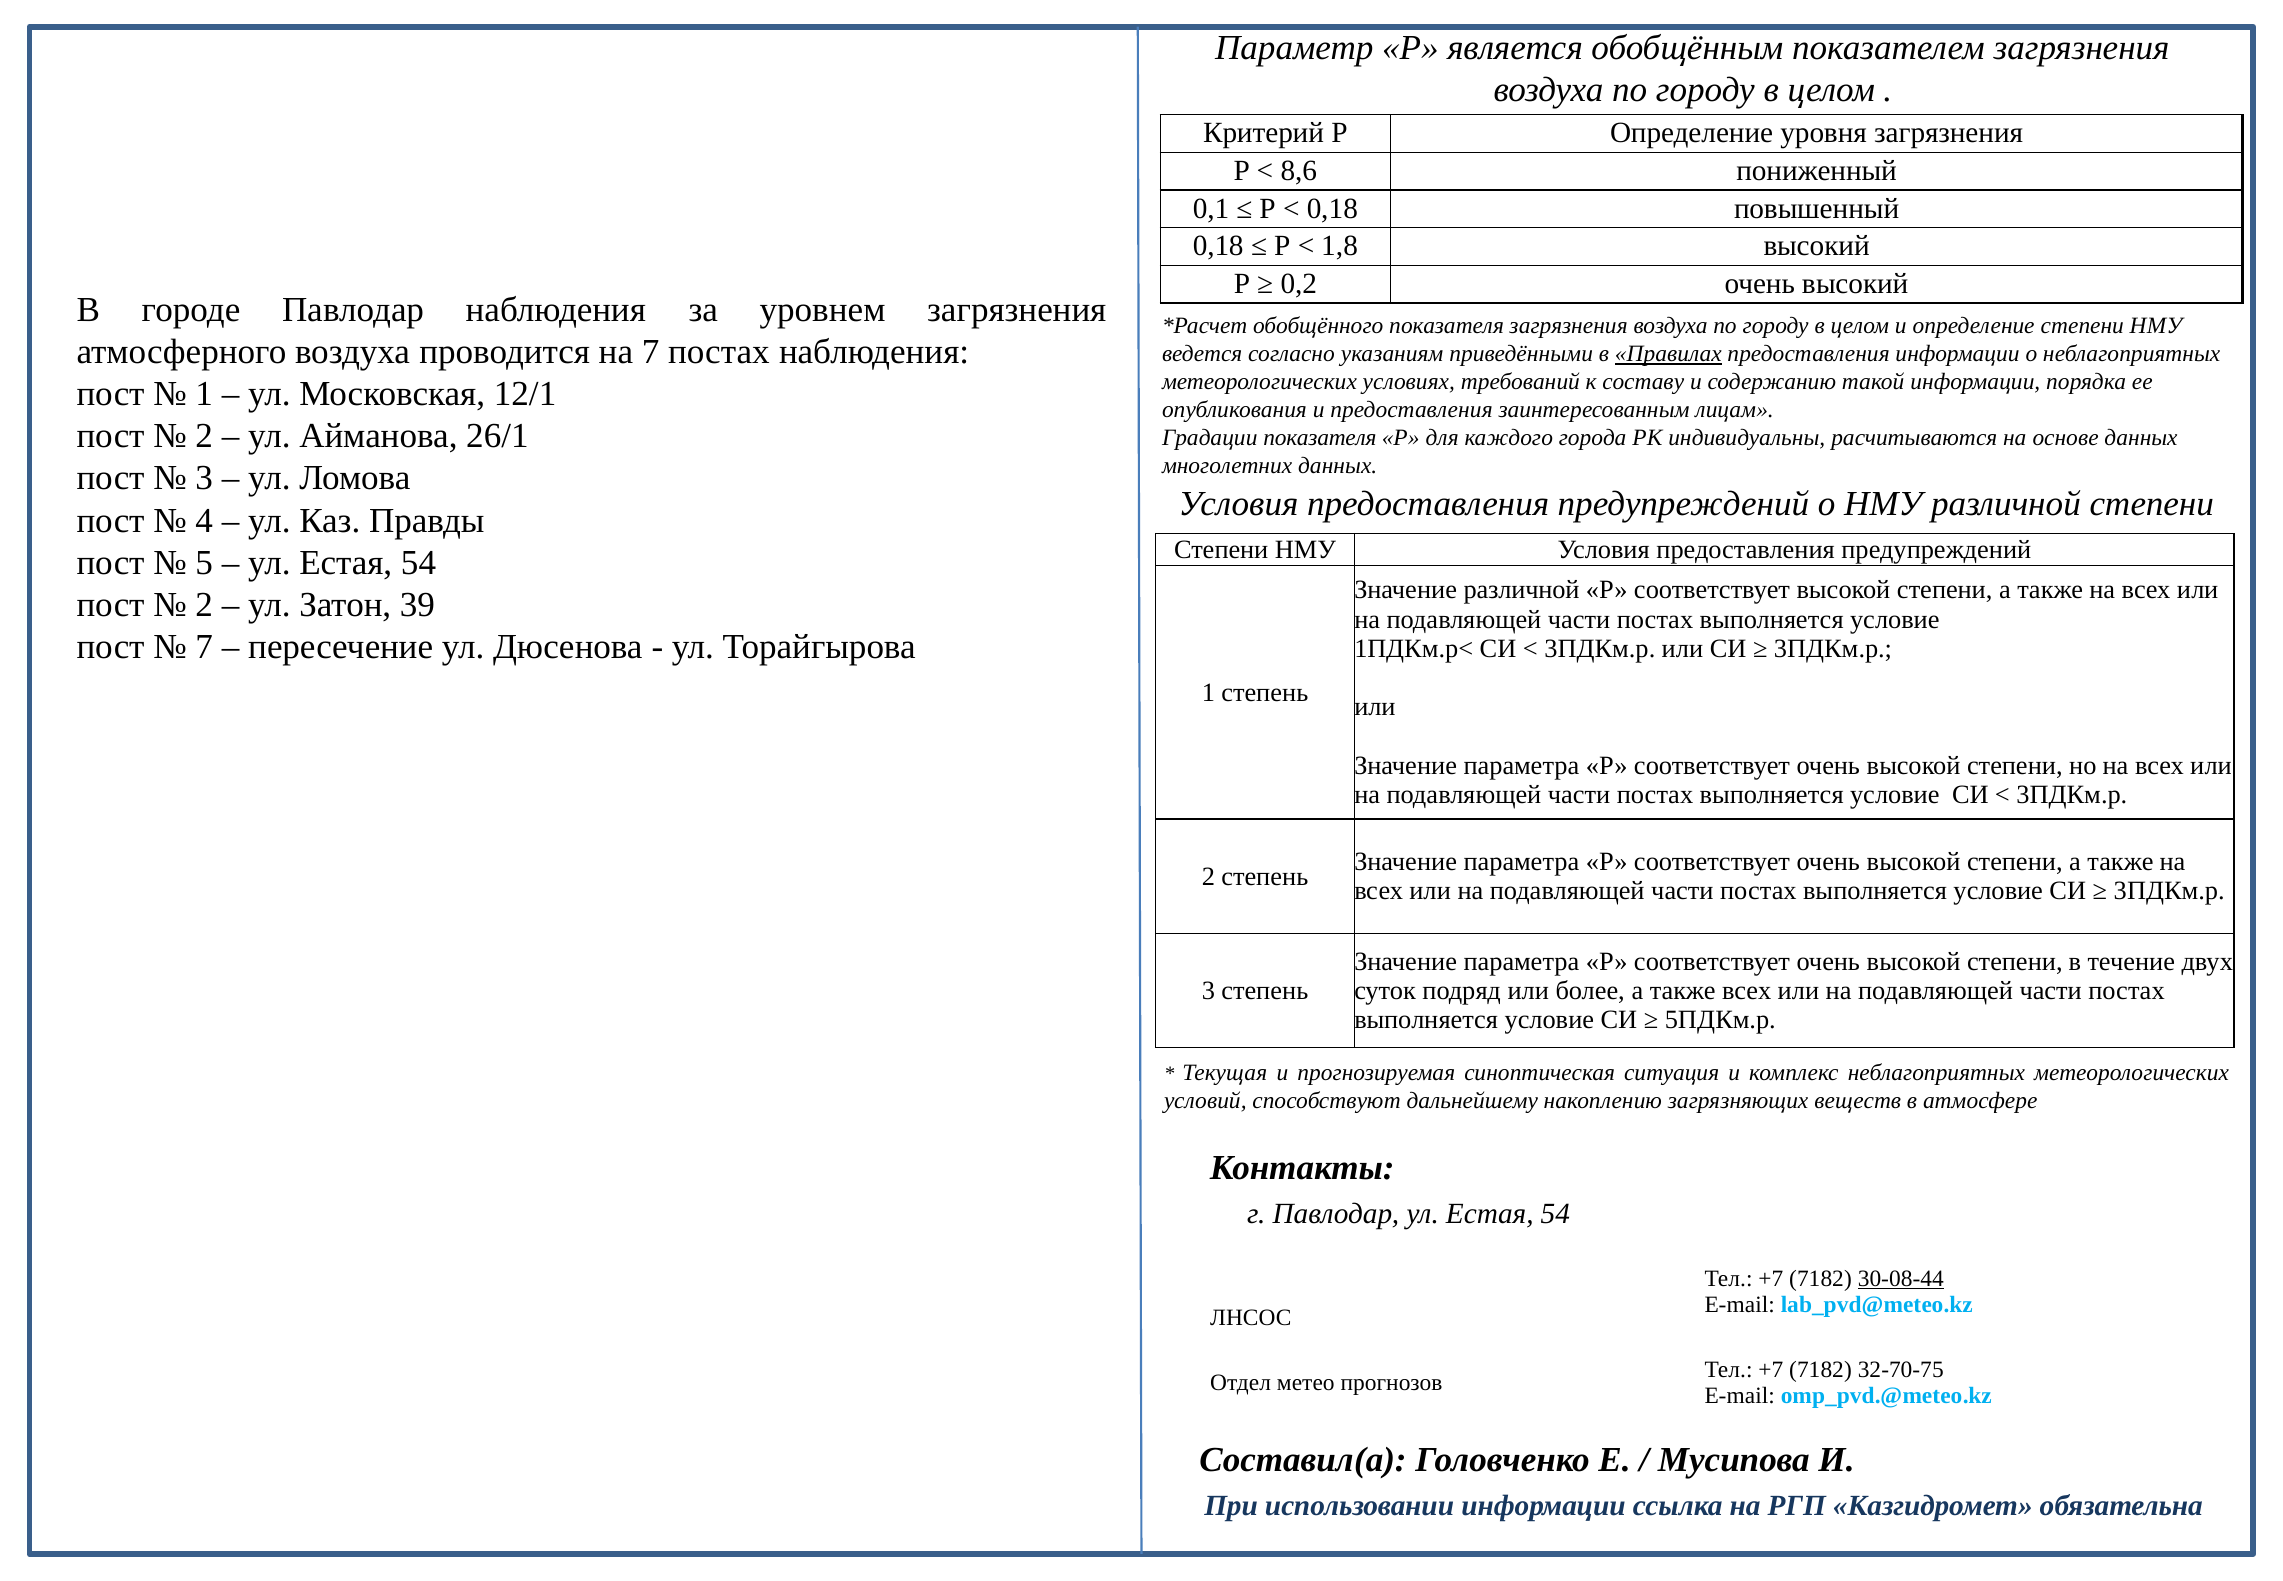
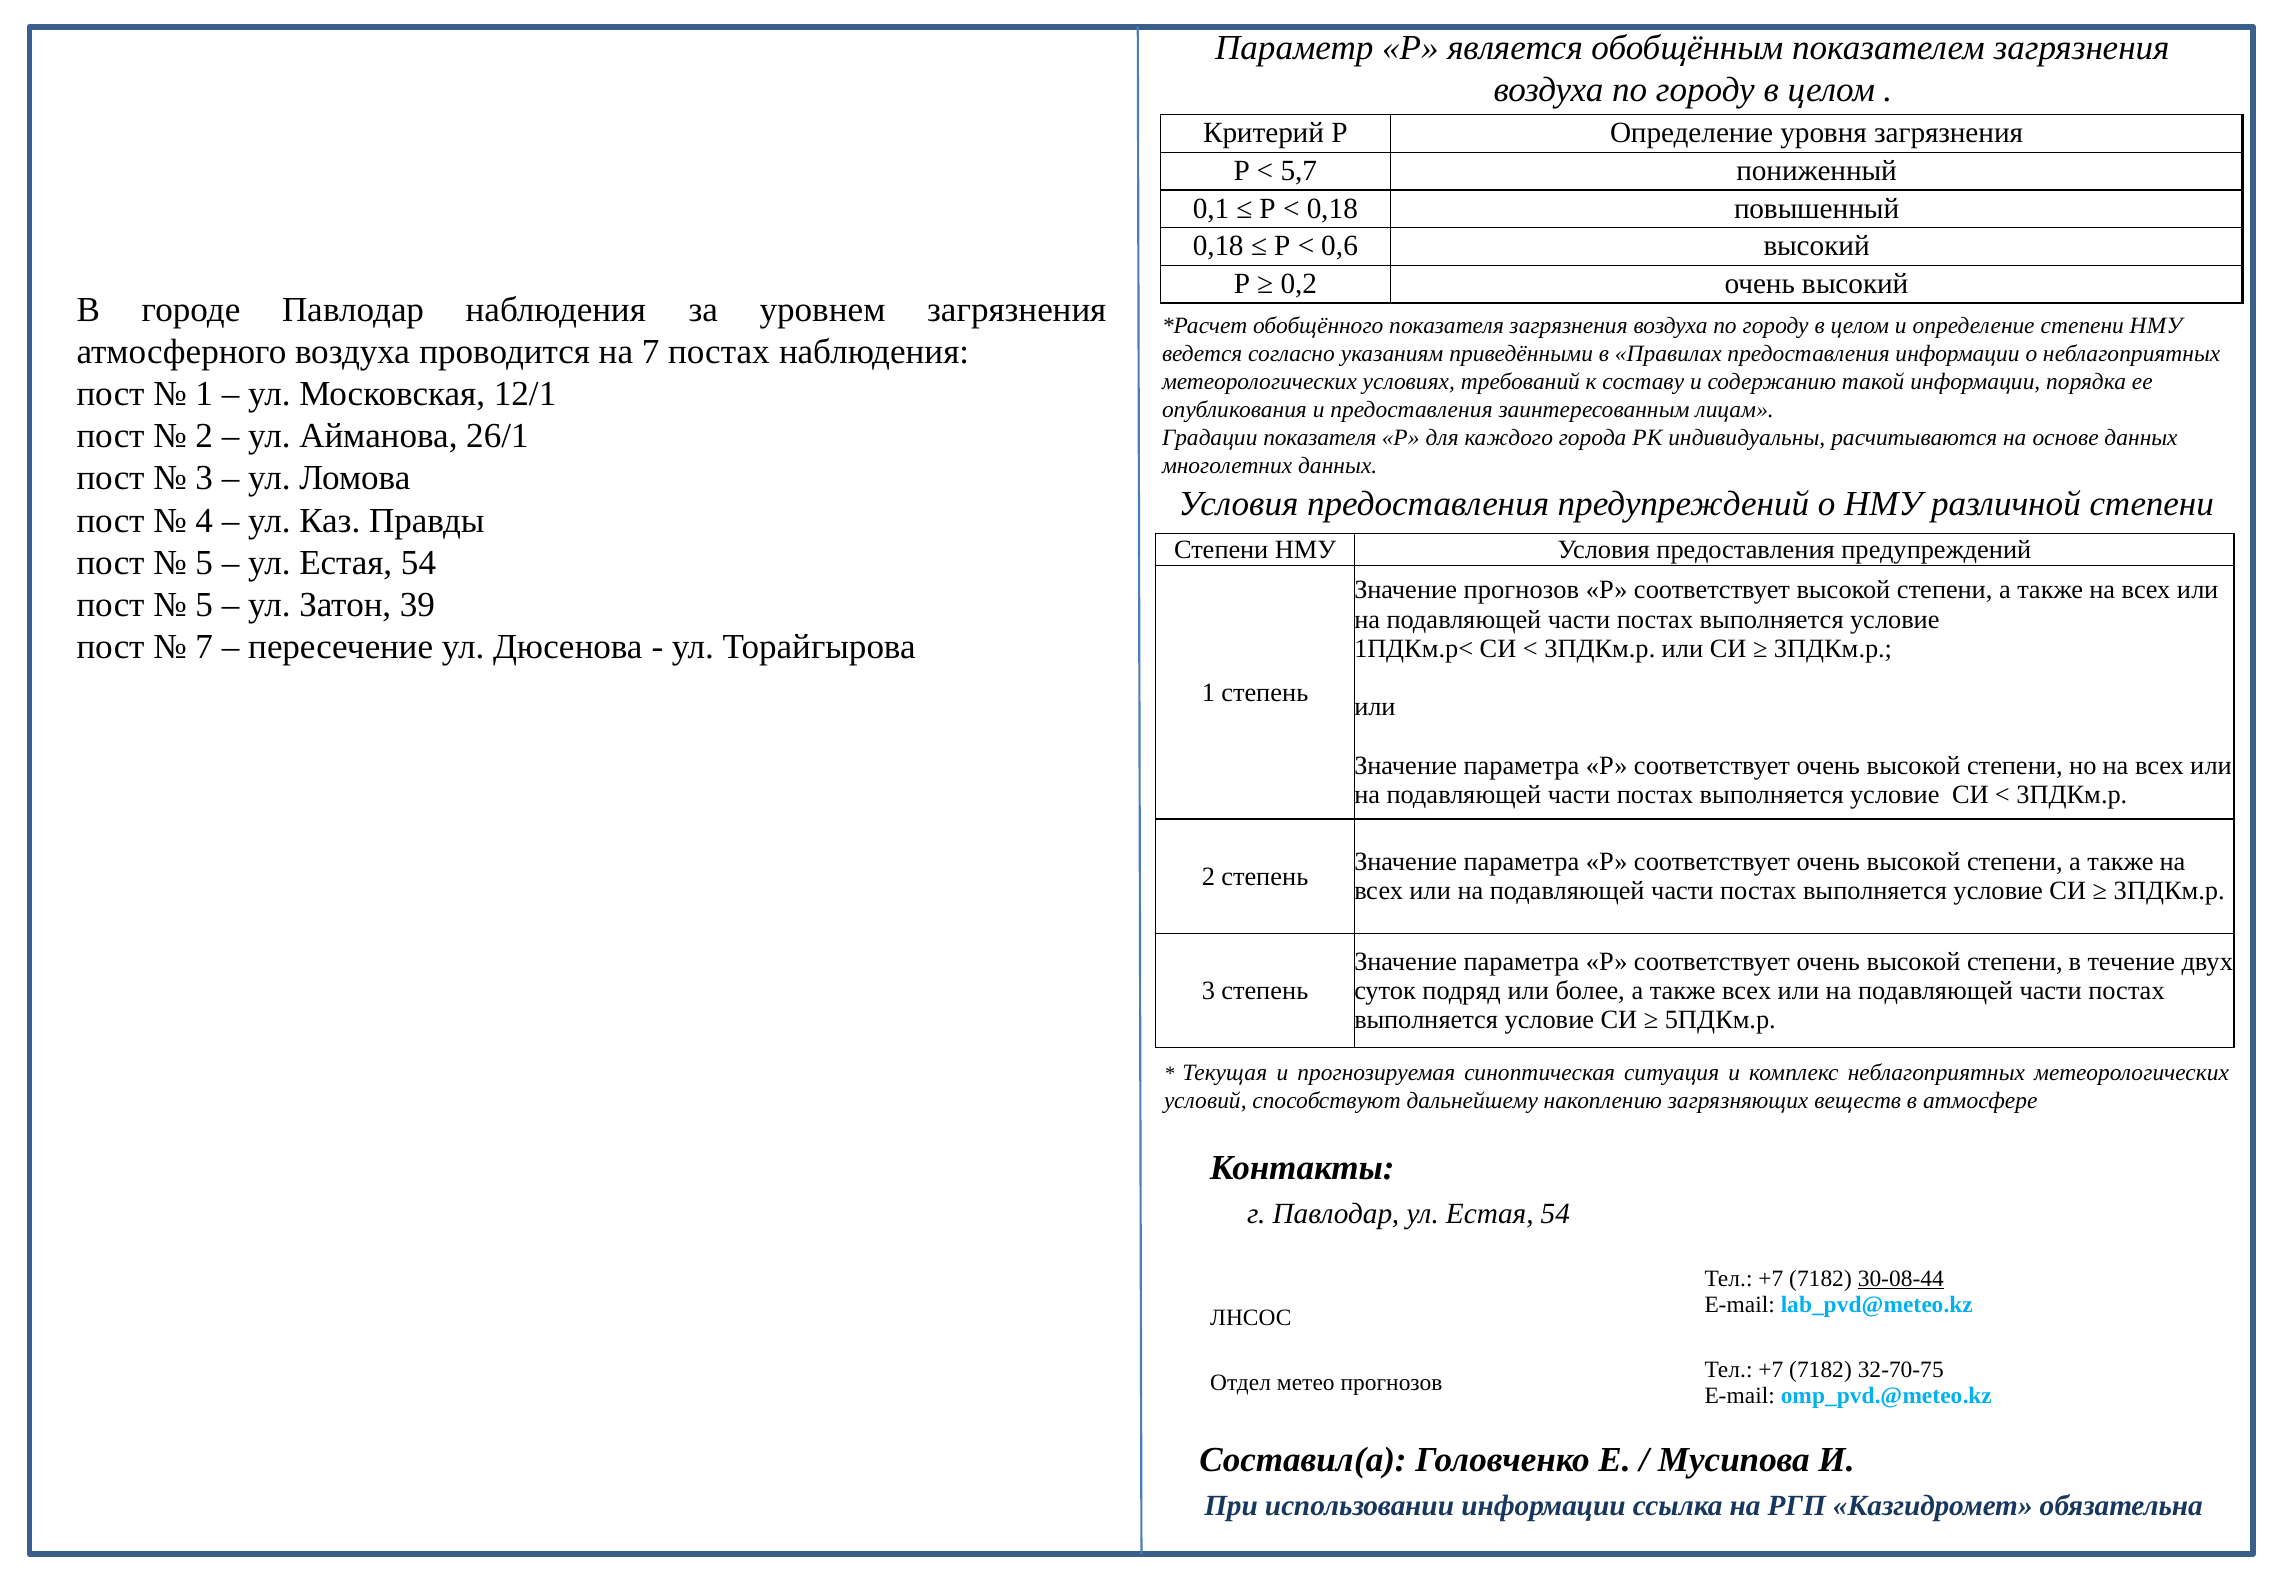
8,6: 8,6 -> 5,7 (1299, 171)
1,8: 1,8 -> 0,6 (1340, 246)
Правилах underline: present -> none (1668, 354)
Значение различной: различной -> прогнозов (1521, 590)
2: 2 -> 5 (204, 605)
